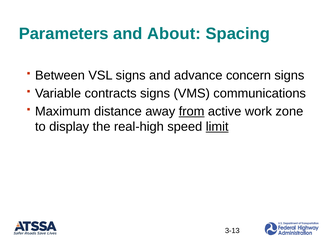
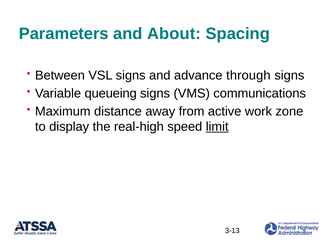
concern: concern -> through (248, 76)
contracts: contracts -> queueing (111, 94)
from underline: present -> none (192, 112)
